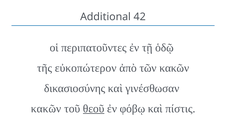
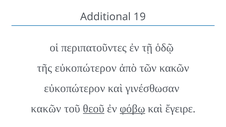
42: 42 -> 19 (140, 17)
δικασιοσύνης: δικασιοσύνης -> εὐκοπώτερον (75, 88)
φόβῳ underline: none -> present (132, 109)
πίστις: πίστις -> ἔγειρε (180, 109)
